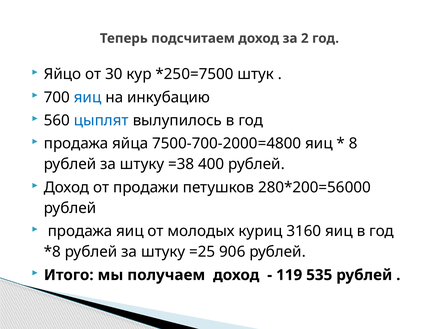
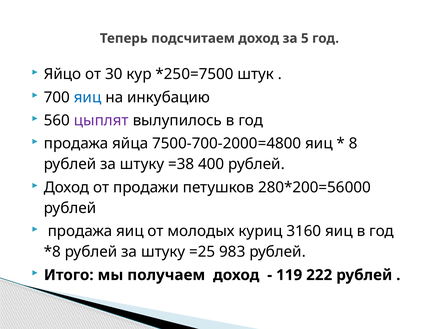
2: 2 -> 5 (305, 38)
цыплят colour: blue -> purple (101, 121)
906: 906 -> 983 (232, 252)
535: 535 -> 222 (319, 275)
